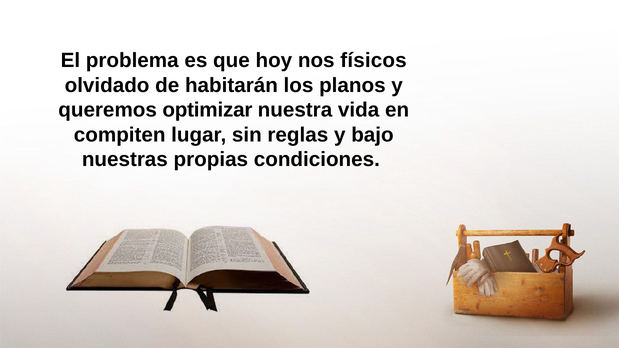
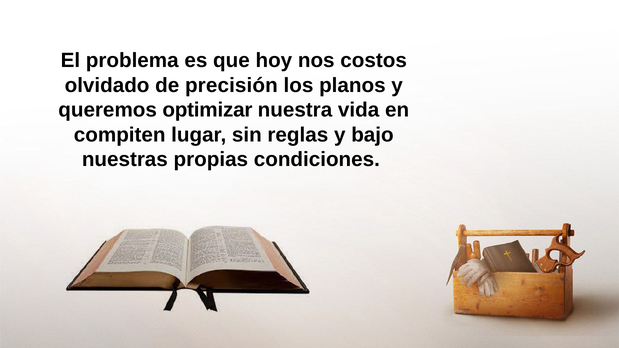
físicos: físicos -> costos (374, 61)
habitarán: habitarán -> precisión (231, 85)
